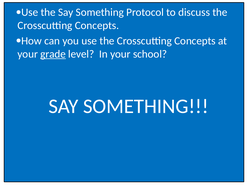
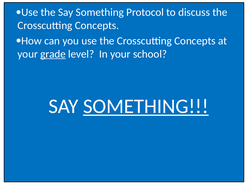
SOMETHING underline: none -> present (146, 106)
